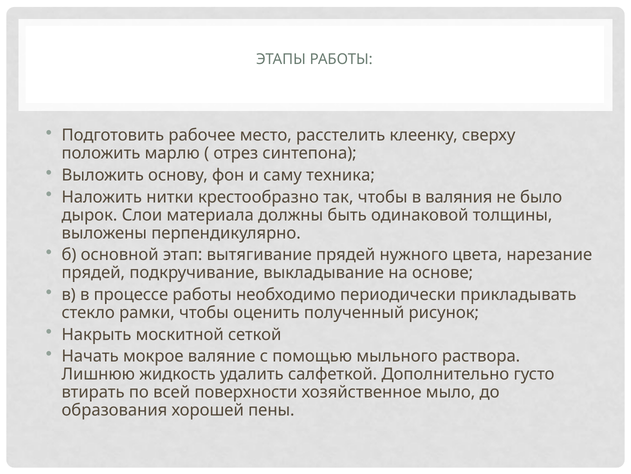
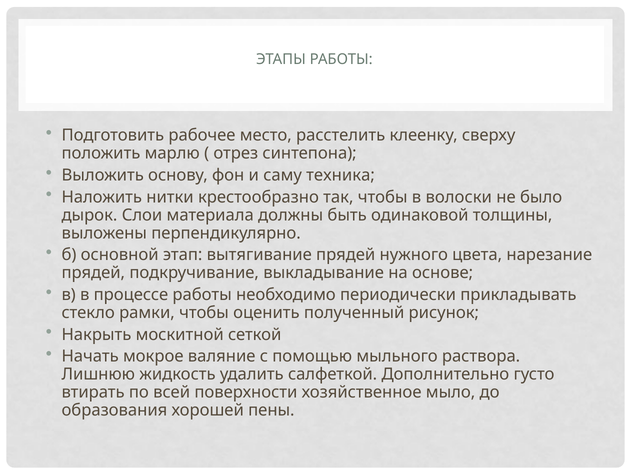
валяния: валяния -> волоски (459, 197)
